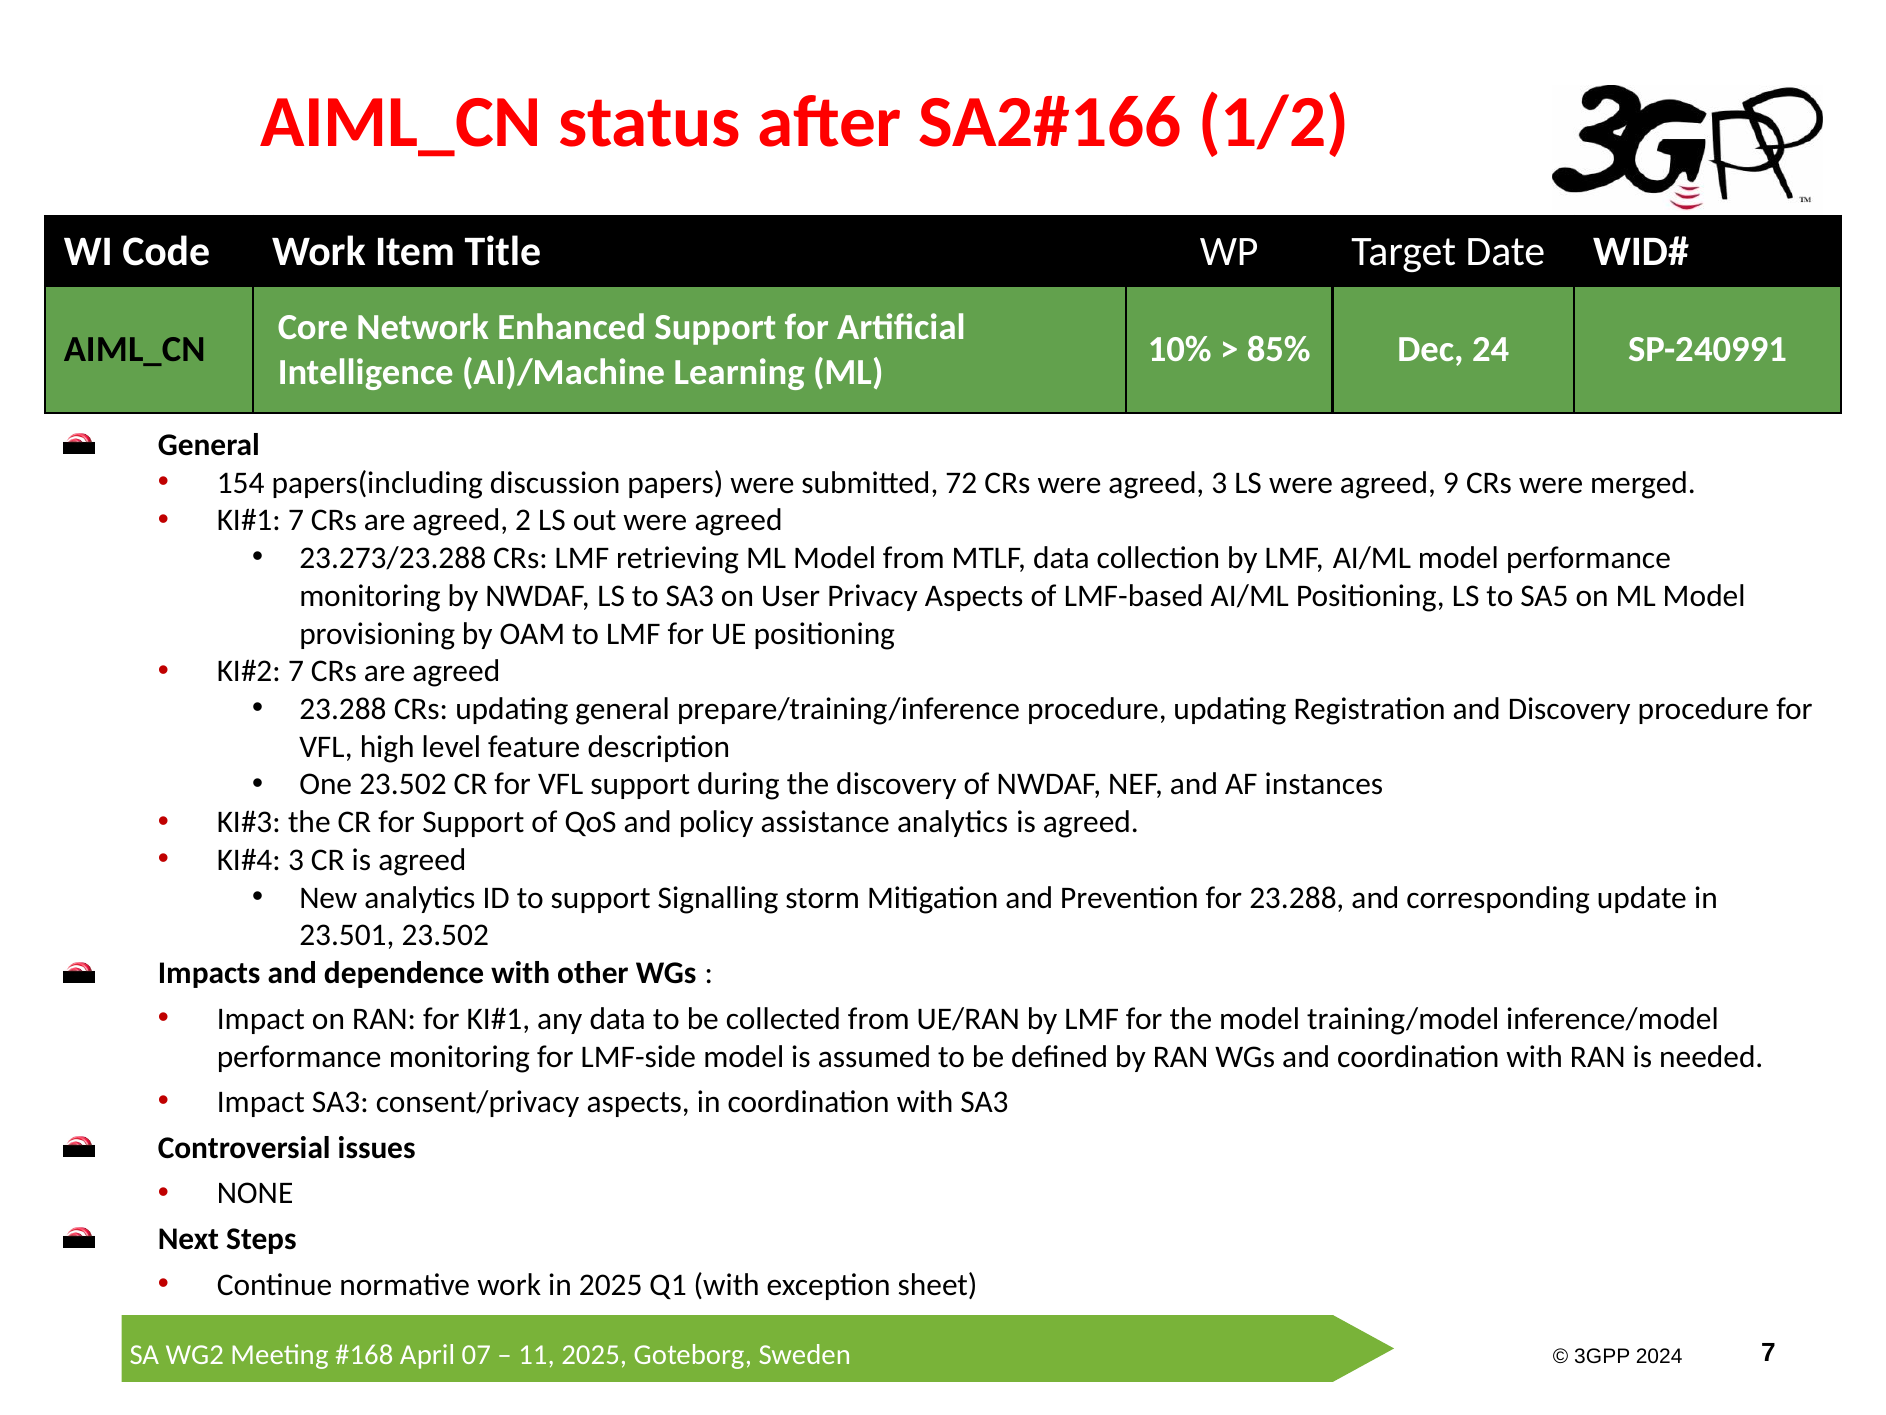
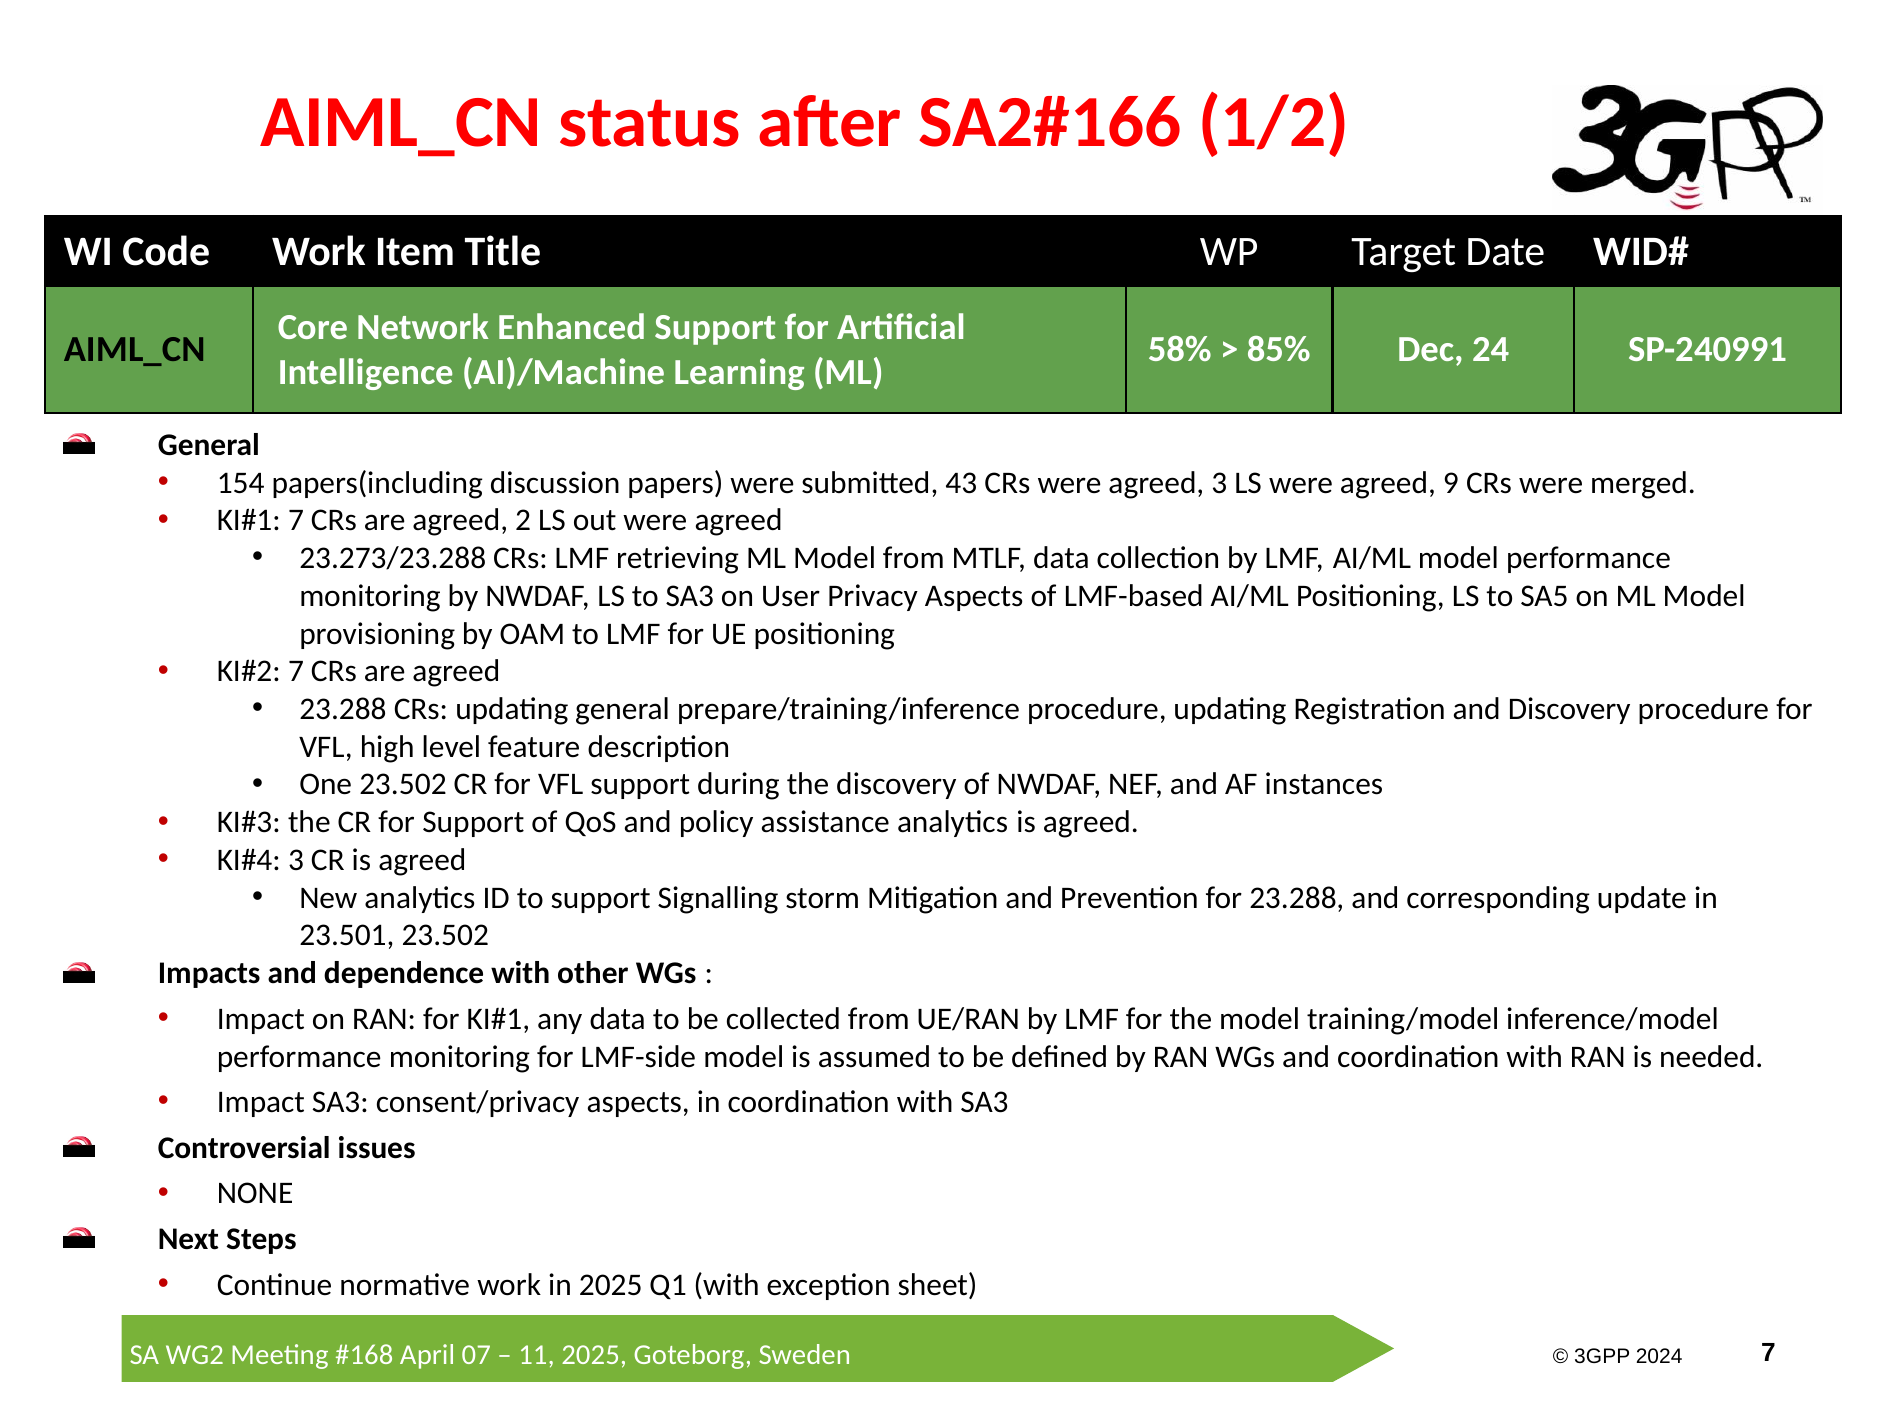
10%: 10% -> 58% (1180, 350)
72: 72 -> 43 (961, 483)
